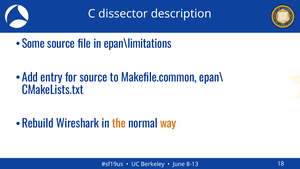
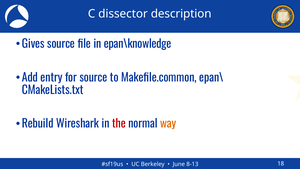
Some: Some -> Gives (33, 44)
epan\limitations: epan\limitations -> epan\knowledge (138, 44)
the colour: orange -> red (119, 124)
